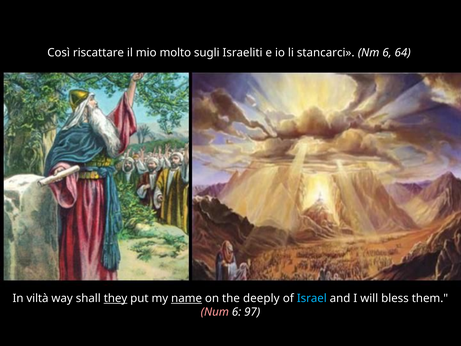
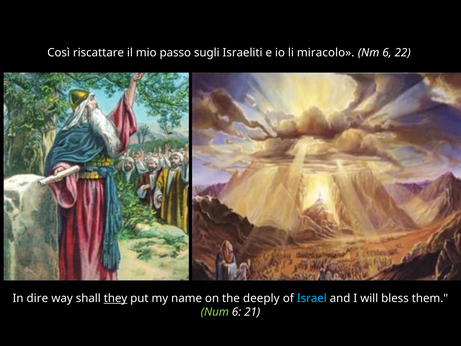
molto: molto -> passo (175, 53)
stancarci: stancarci -> miracolo (326, 53)
64: 64 -> 22 (403, 53)
viltà: viltà -> dire (37, 298)
name underline: present -> none (187, 298)
Num colour: pink -> light green (215, 312)
97: 97 -> 21 (252, 312)
